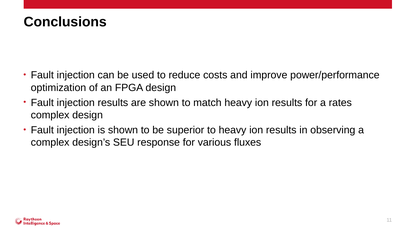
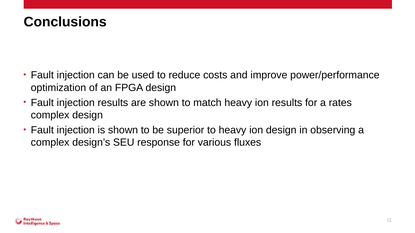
to heavy ion results: results -> design (281, 130)
